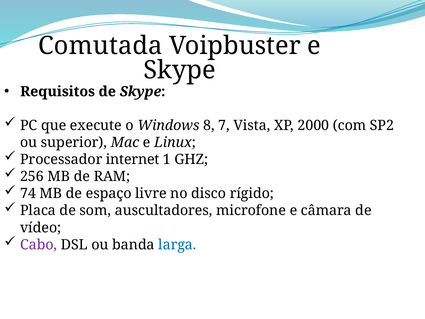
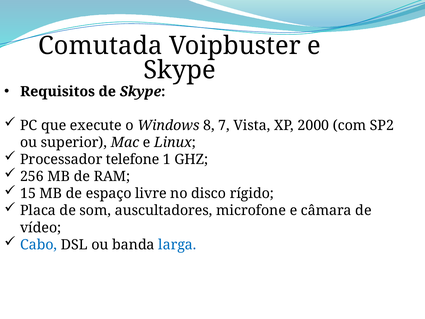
internet: internet -> telefone (133, 159)
74: 74 -> 15 (28, 193)
Cabo colour: purple -> blue (39, 244)
